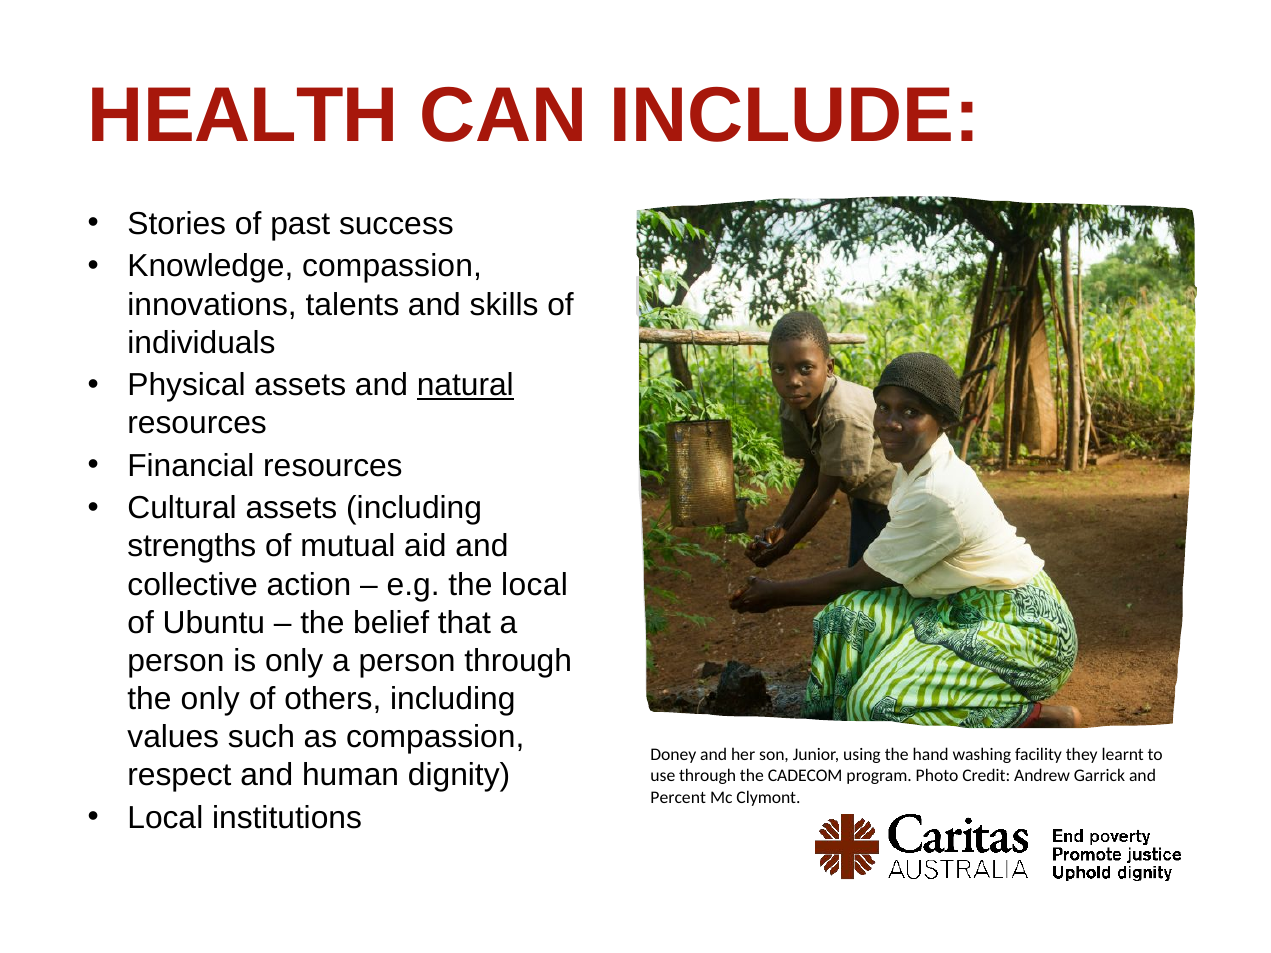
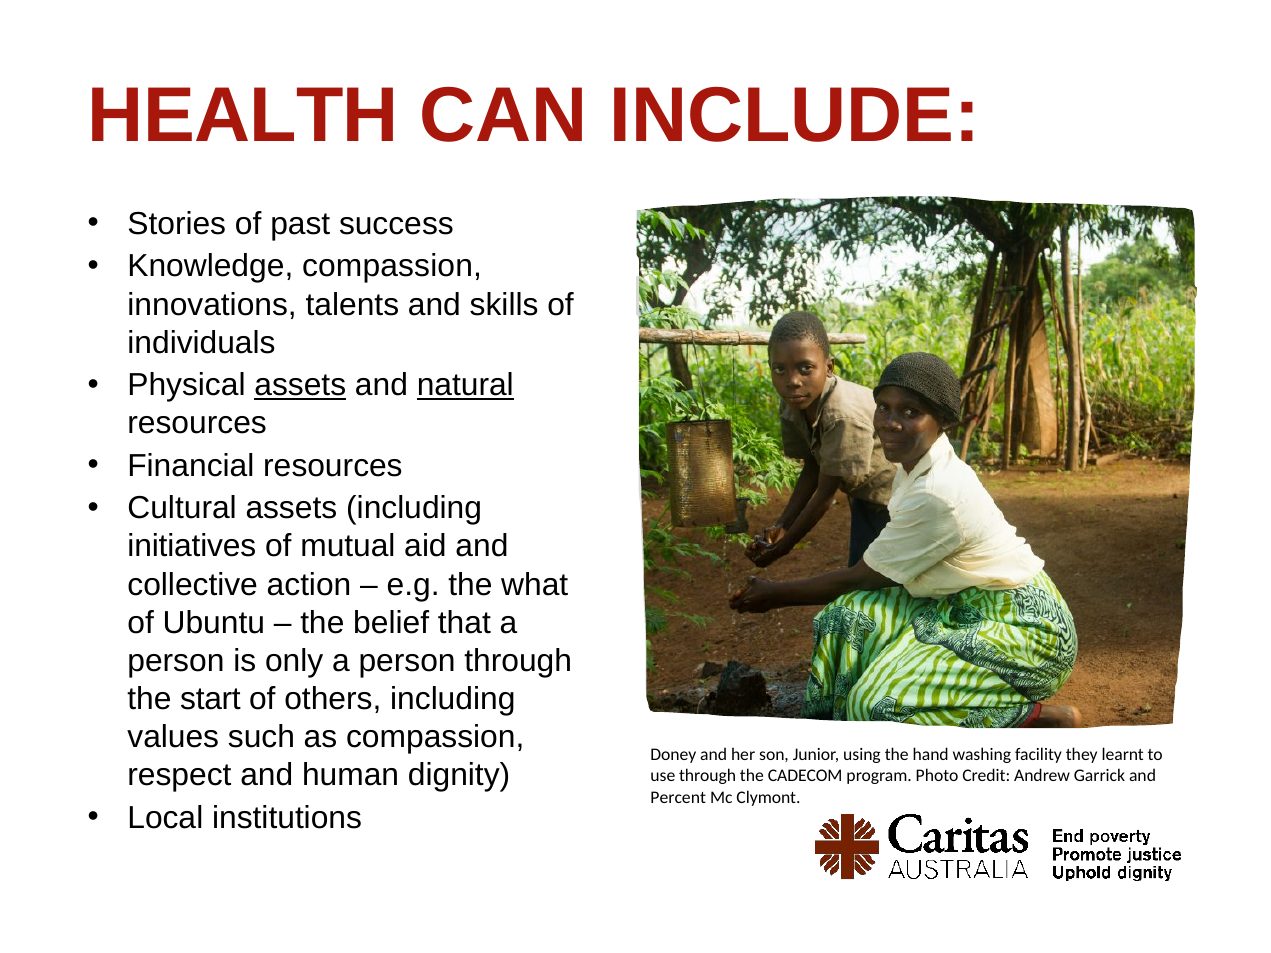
assets underline: none -> present (300, 385)
strengths: strengths -> initiatives (192, 547)
the local: local -> what (535, 585)
the only: only -> start (210, 699)
